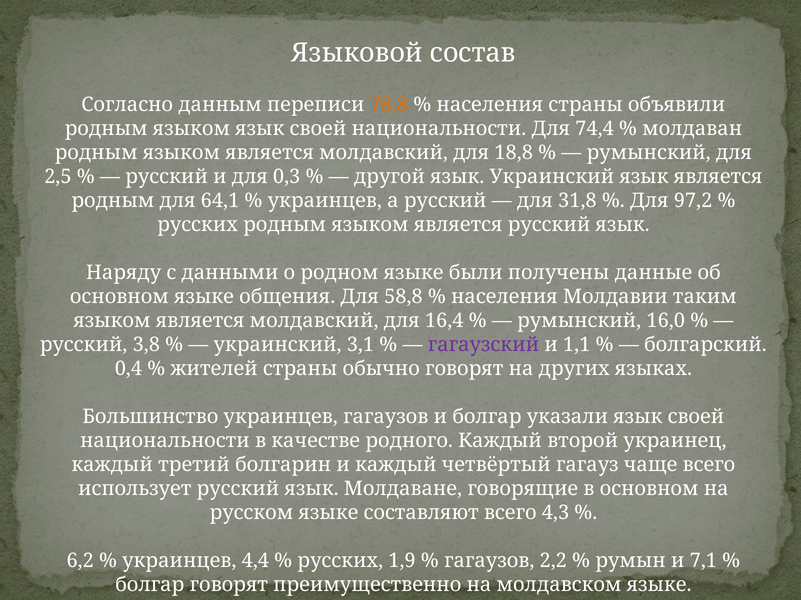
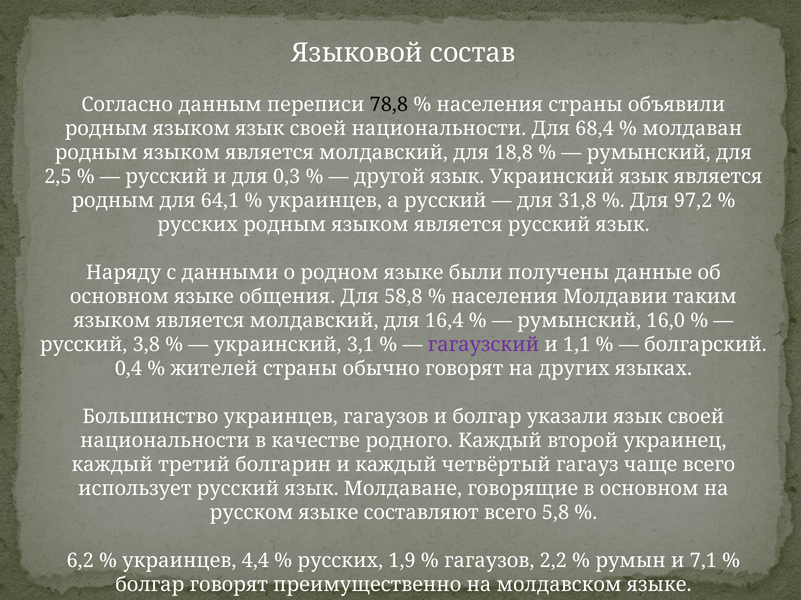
78,8 colour: orange -> black (389, 105)
74,4: 74,4 -> 68,4 (595, 129)
4,3: 4,3 -> 5,8 (556, 513)
